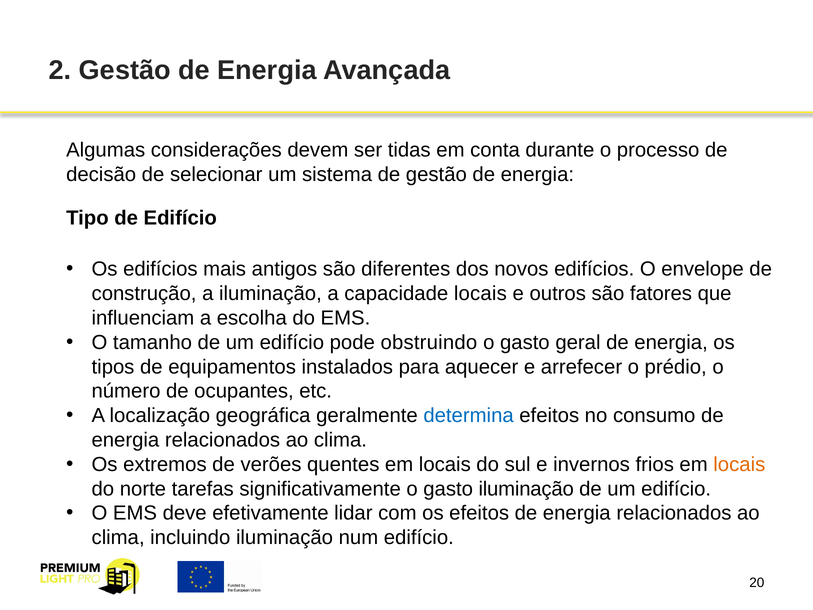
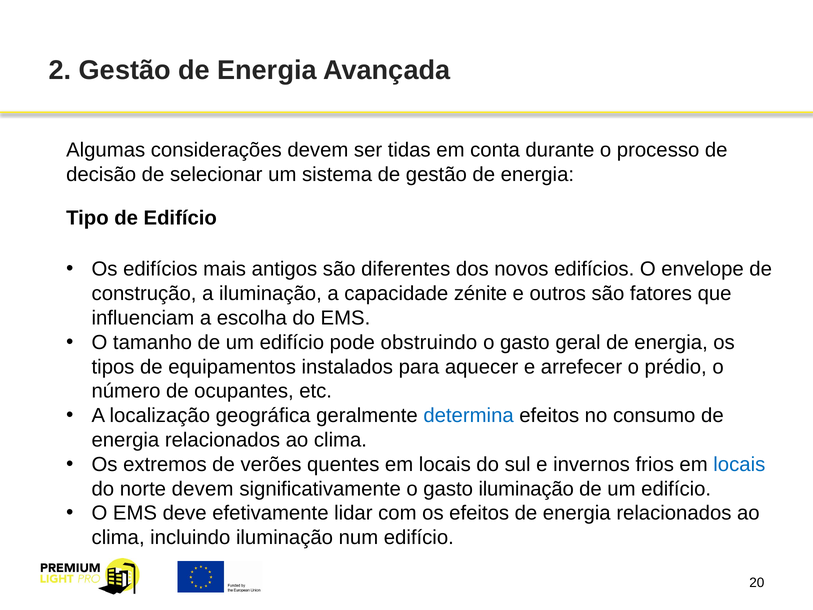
capacidade locais: locais -> zénite (481, 293)
locais colour: orange -> blue (739, 464)
norte tarefas: tarefas -> devem (203, 489)
